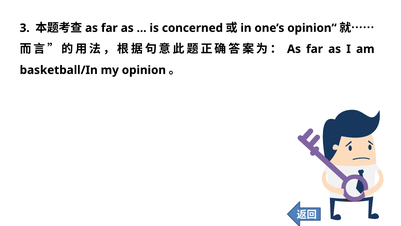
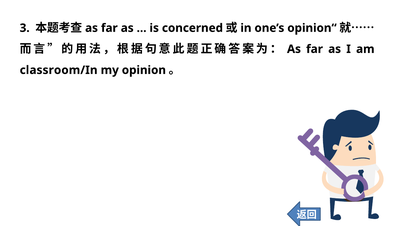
basketball/In: basketball/In -> classroom/In (59, 70)
